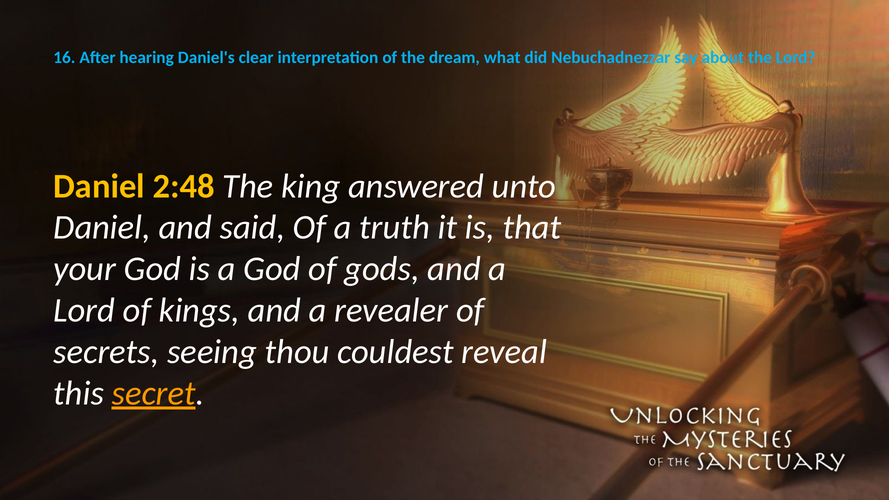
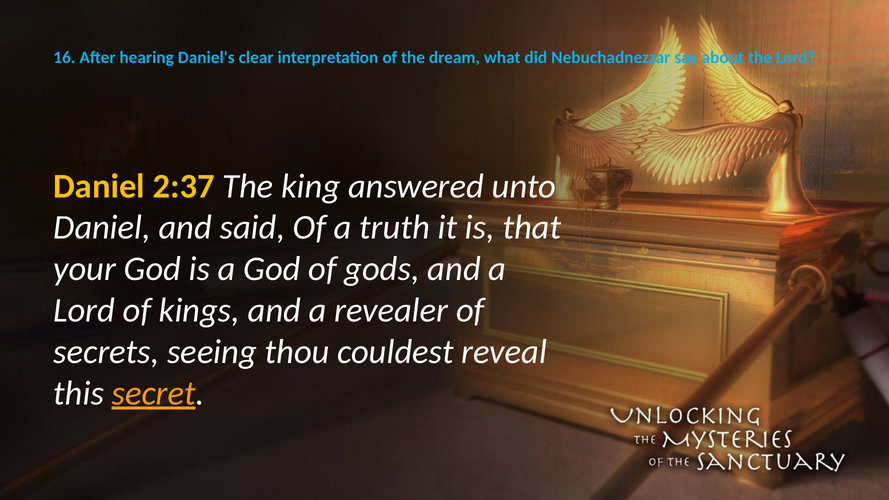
2:48: 2:48 -> 2:37 (184, 186)
